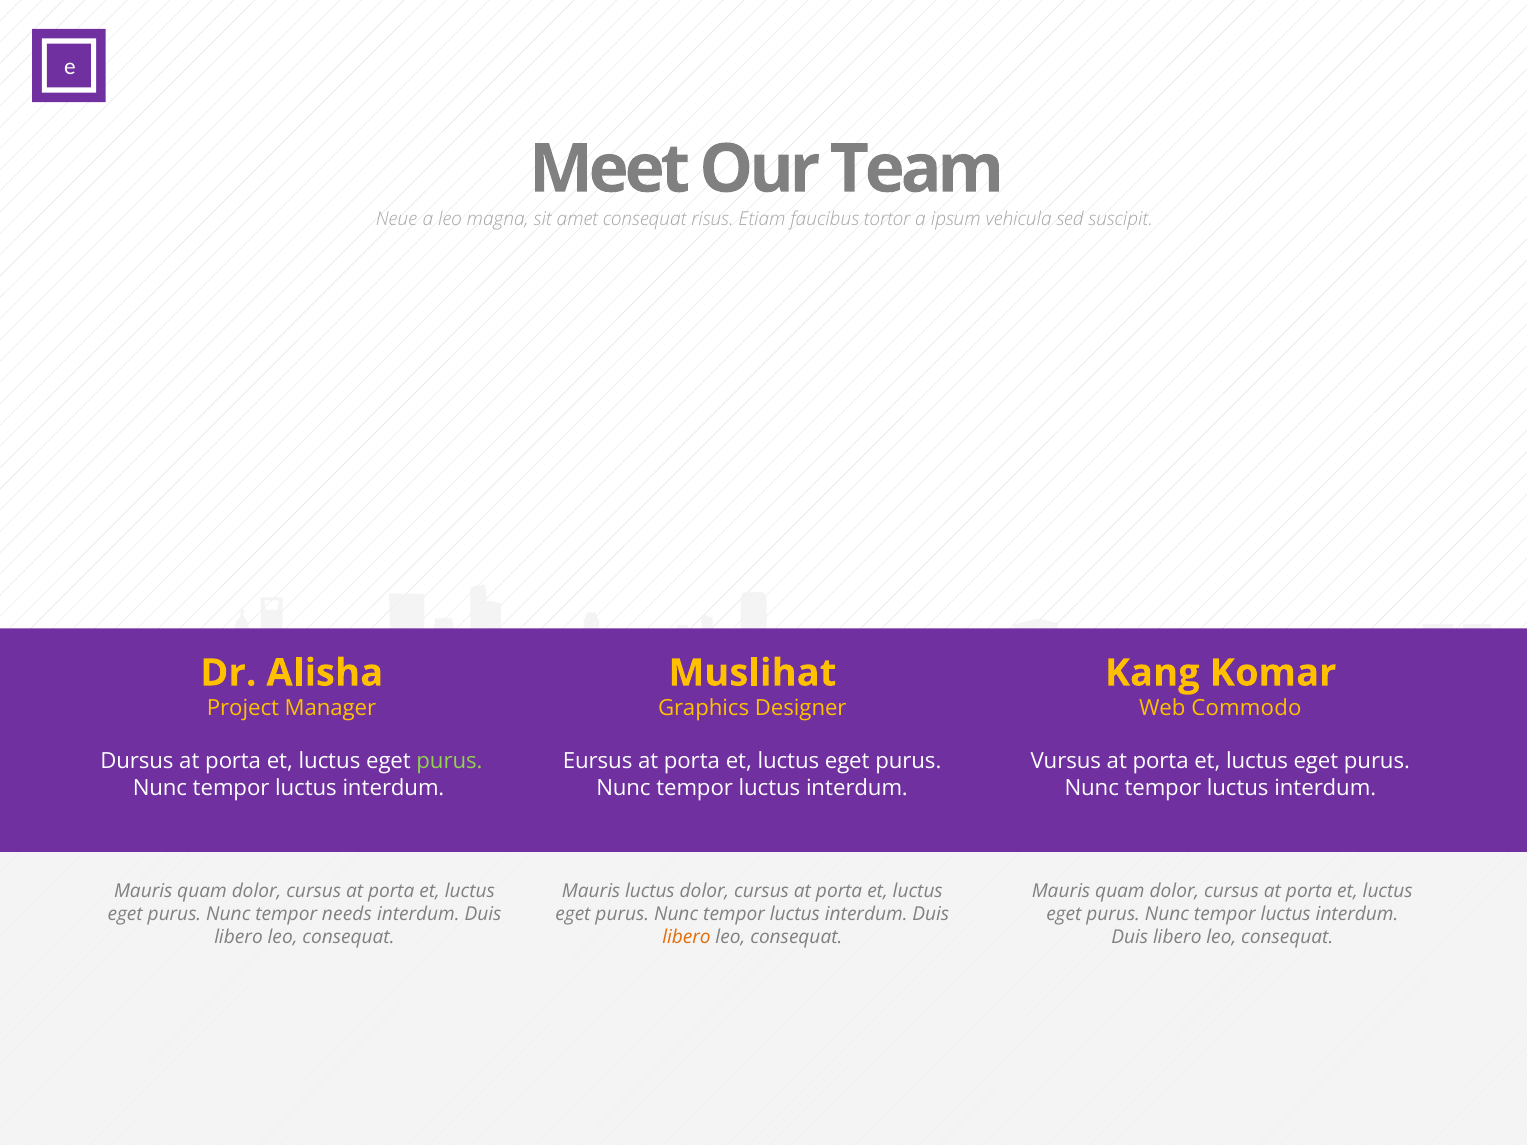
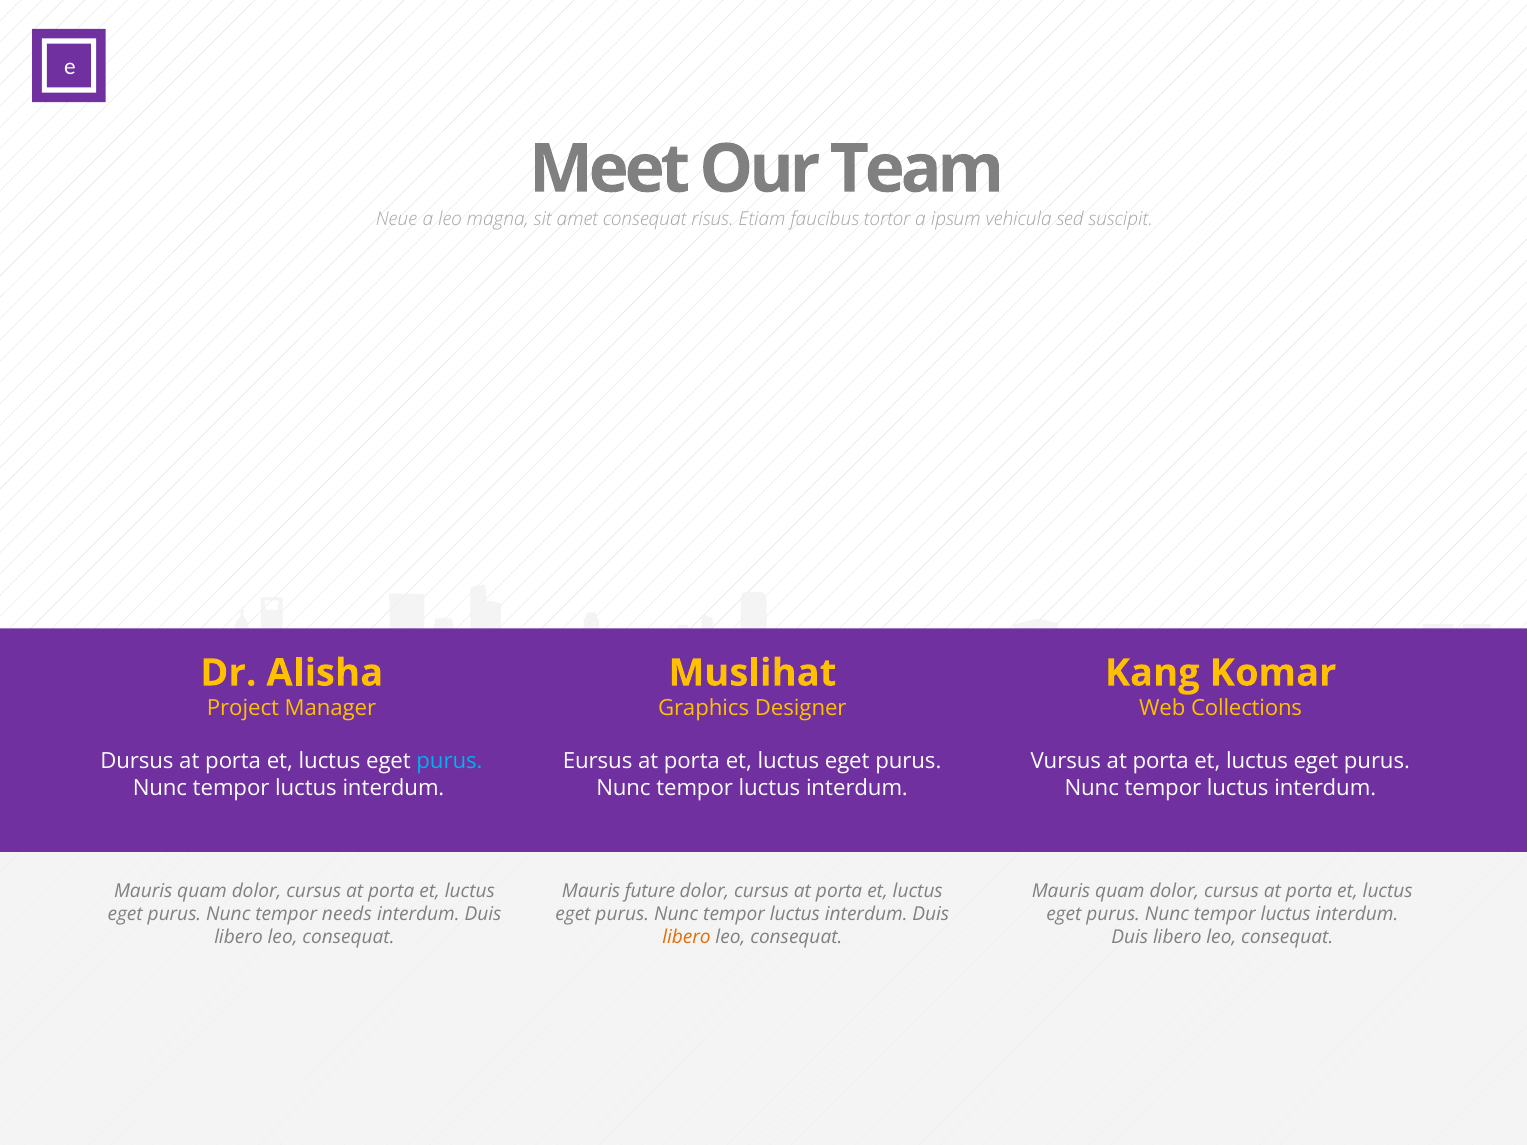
Commodo: Commodo -> Collections (1247, 708)
purus colour: light green -> light blue (449, 762)
Mauris luctus: luctus -> future (650, 892)
